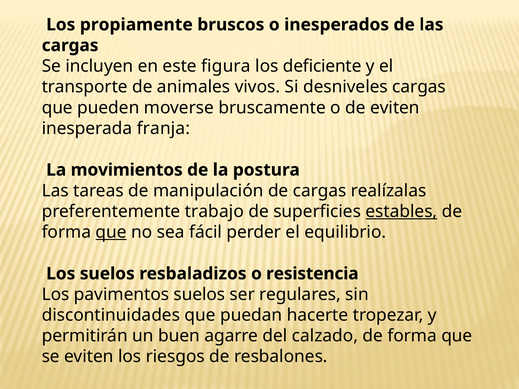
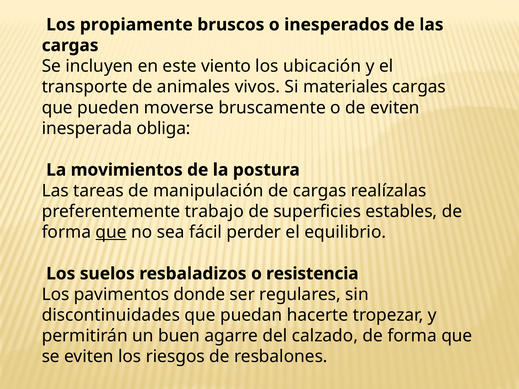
figura: figura -> viento (226, 66)
deficiente: deficiente -> ubicación (322, 66)
desniveles: desniveles -> materiales (346, 87)
franja: franja -> obliga (164, 128)
estables underline: present -> none (401, 212)
pavimentos suelos: suelos -> donde (199, 295)
